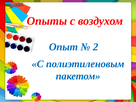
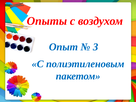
2: 2 -> 3 (96, 47)
